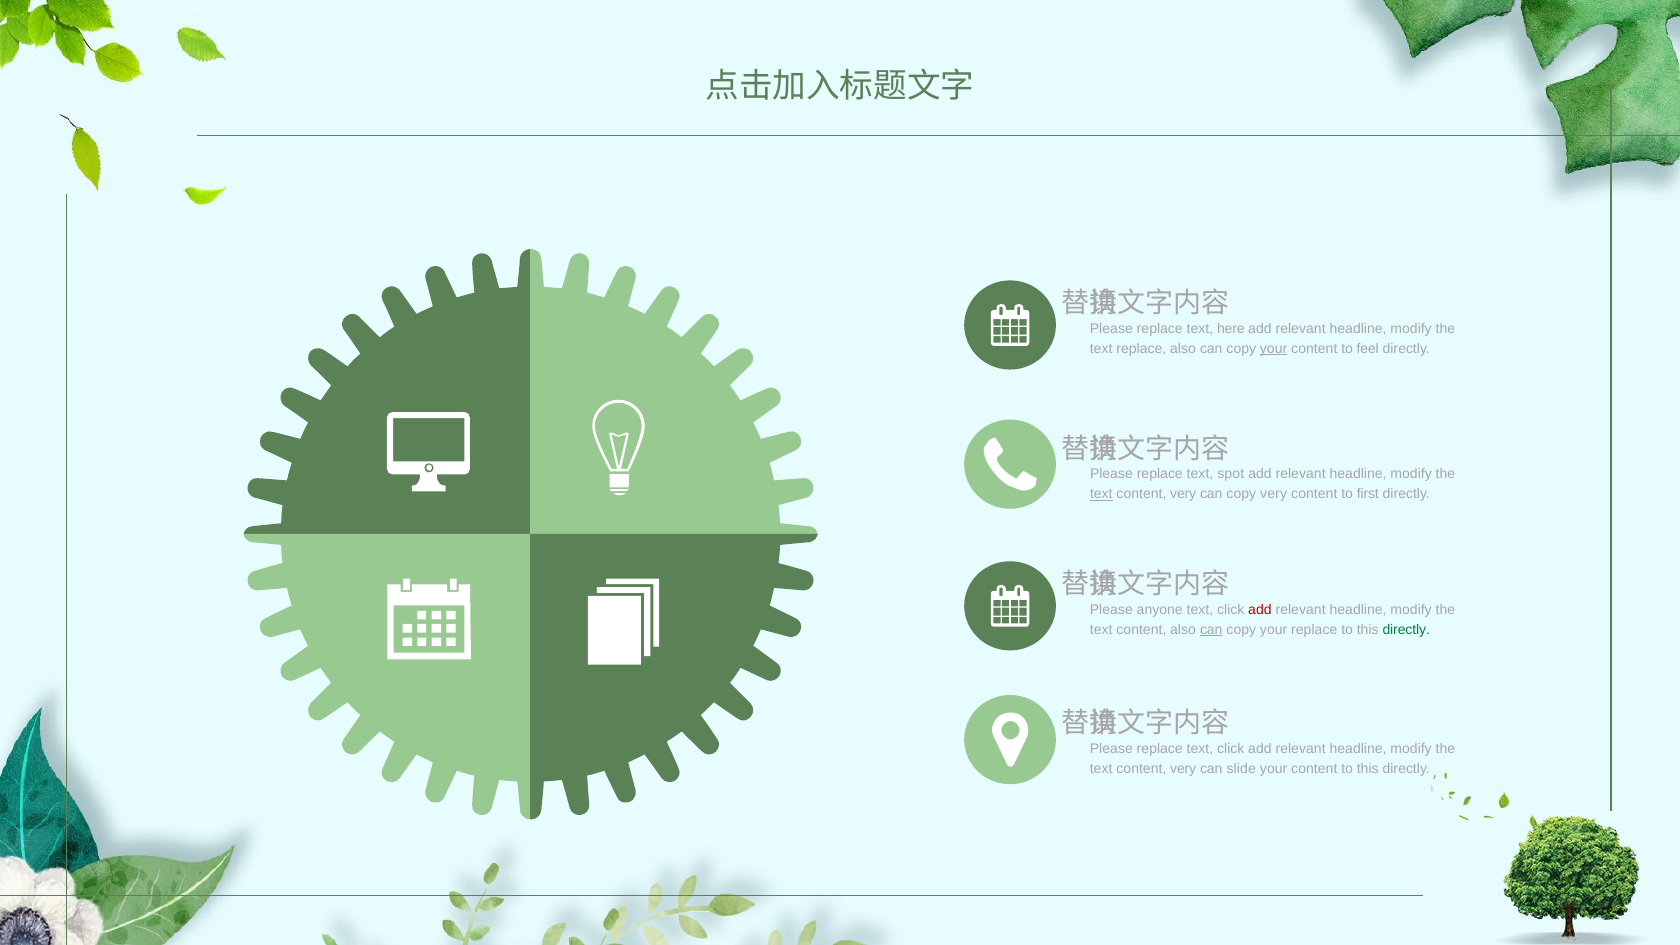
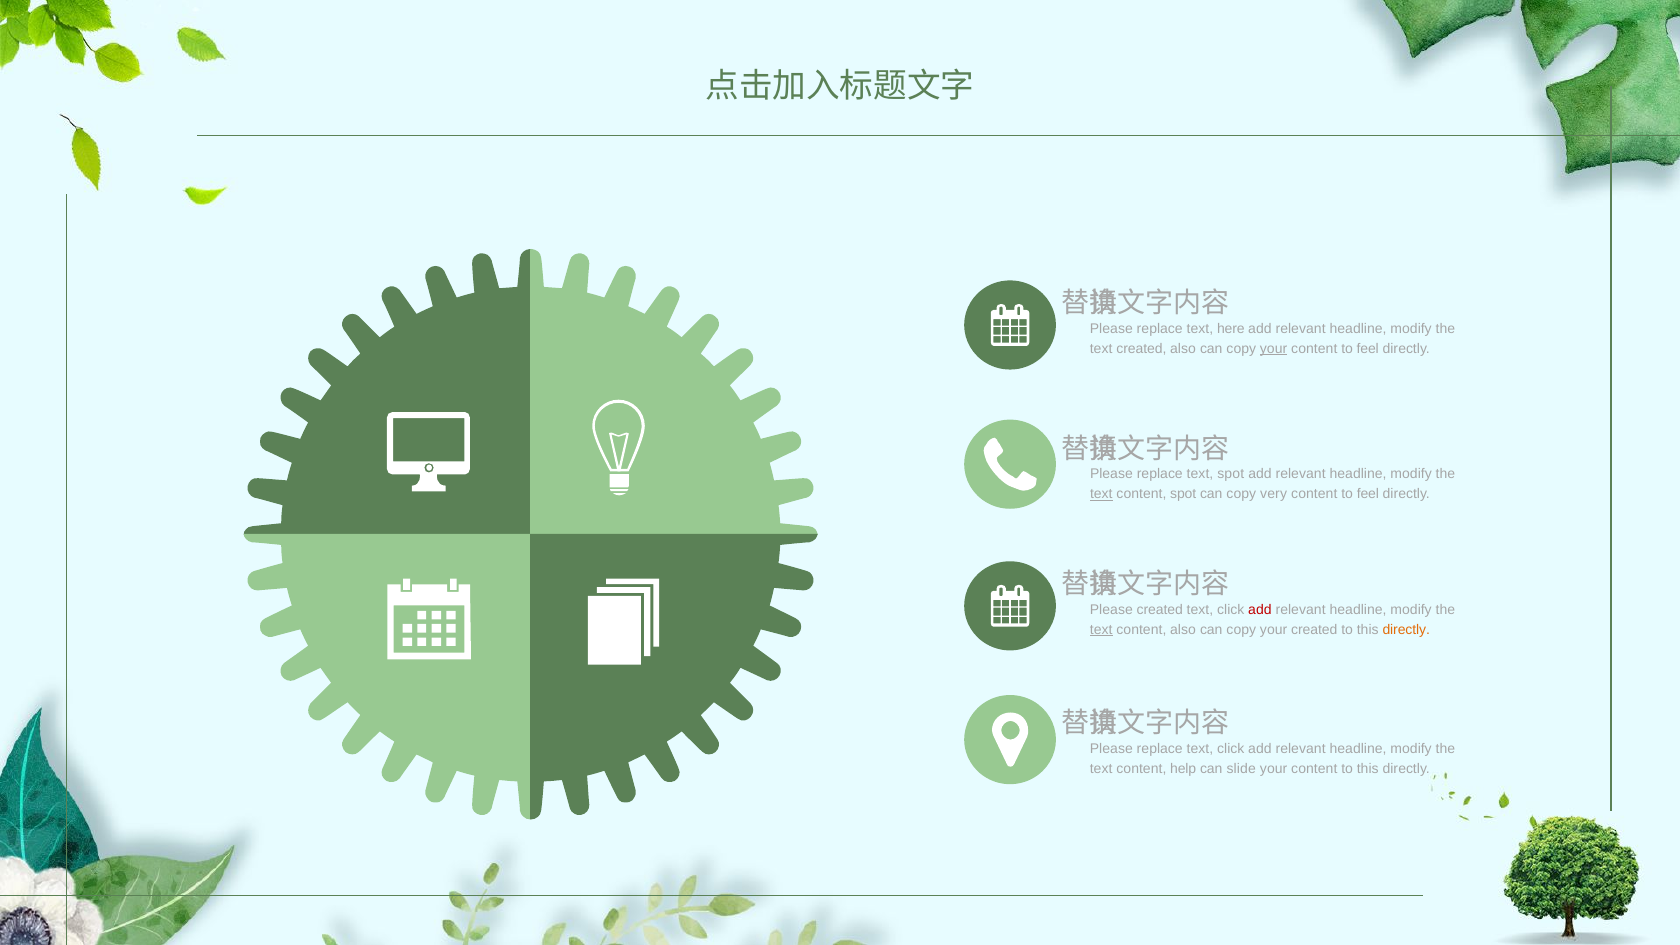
text replace: replace -> created (1141, 349)
very: very -> spot (1183, 494)
first: first -> feel (1368, 494)
Please anyone: anyone -> created (1160, 610)
text underline: none -> present (1101, 630)
can underline: present -> none (1211, 630)
your replace: replace -> created (1314, 630)
directly colour: green -> orange (1406, 630)
very: very -> help (1183, 769)
